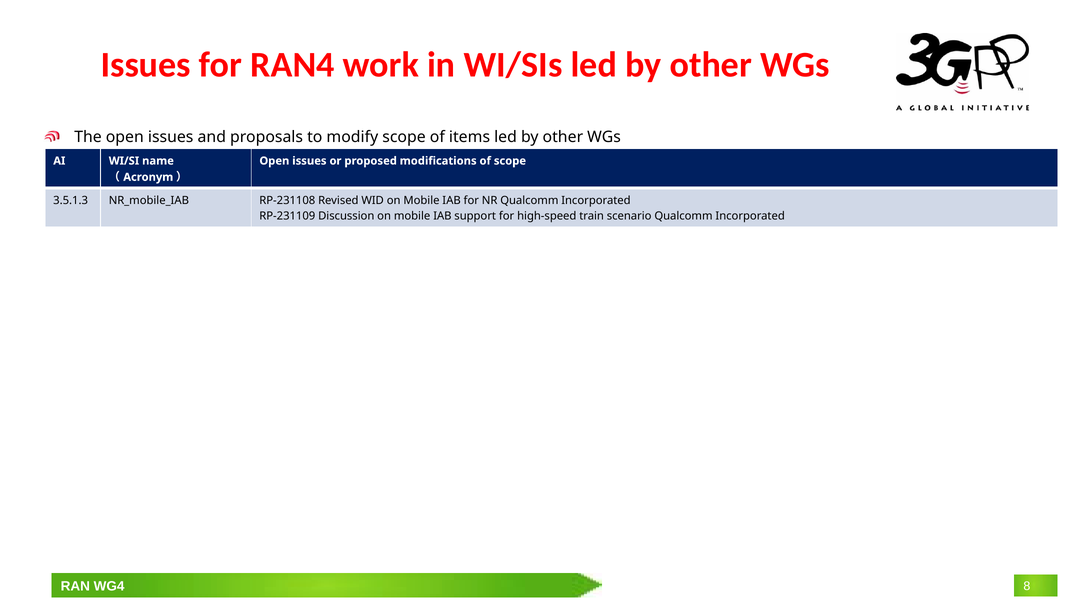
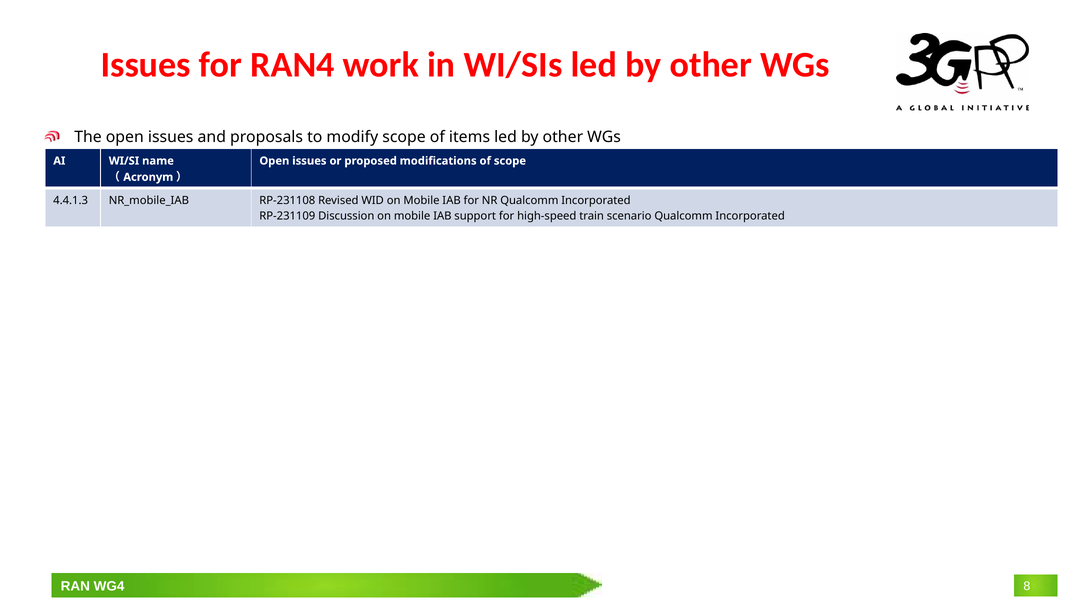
3.5.1.3: 3.5.1.3 -> 4.4.1.3 (71, 201)
